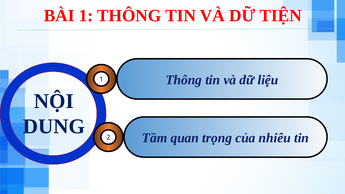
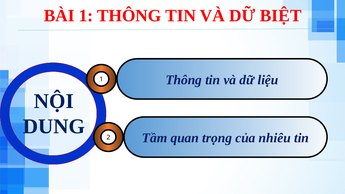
TIỆN: TIỆN -> BIỆT (281, 16)
